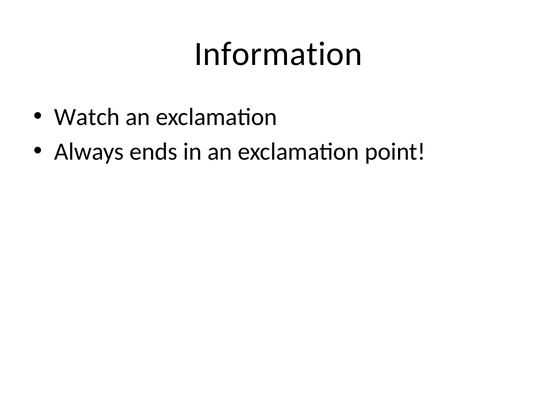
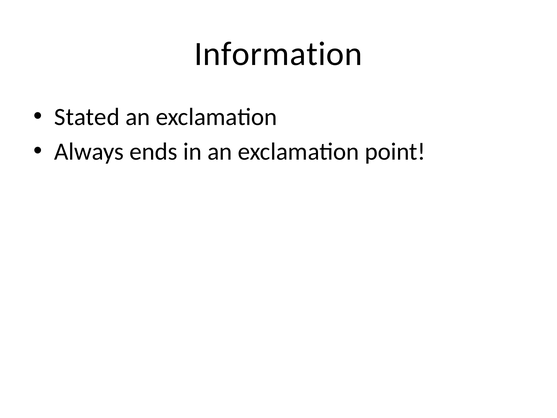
Watch: Watch -> Stated (87, 117)
